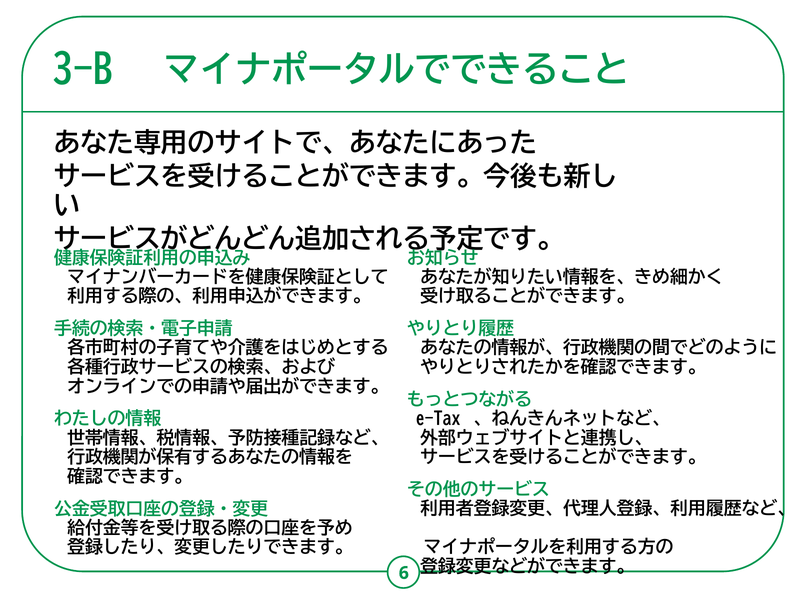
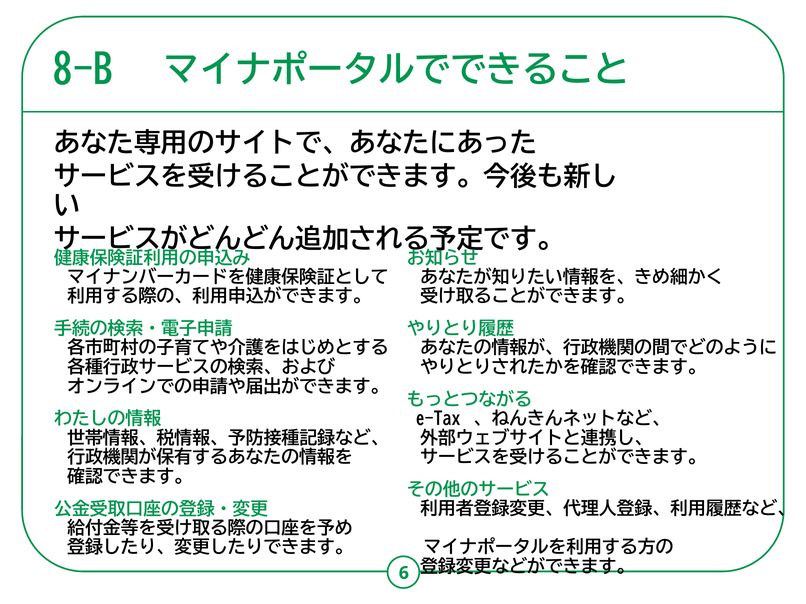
3-B: 3-B -> 8-B (83, 70)
